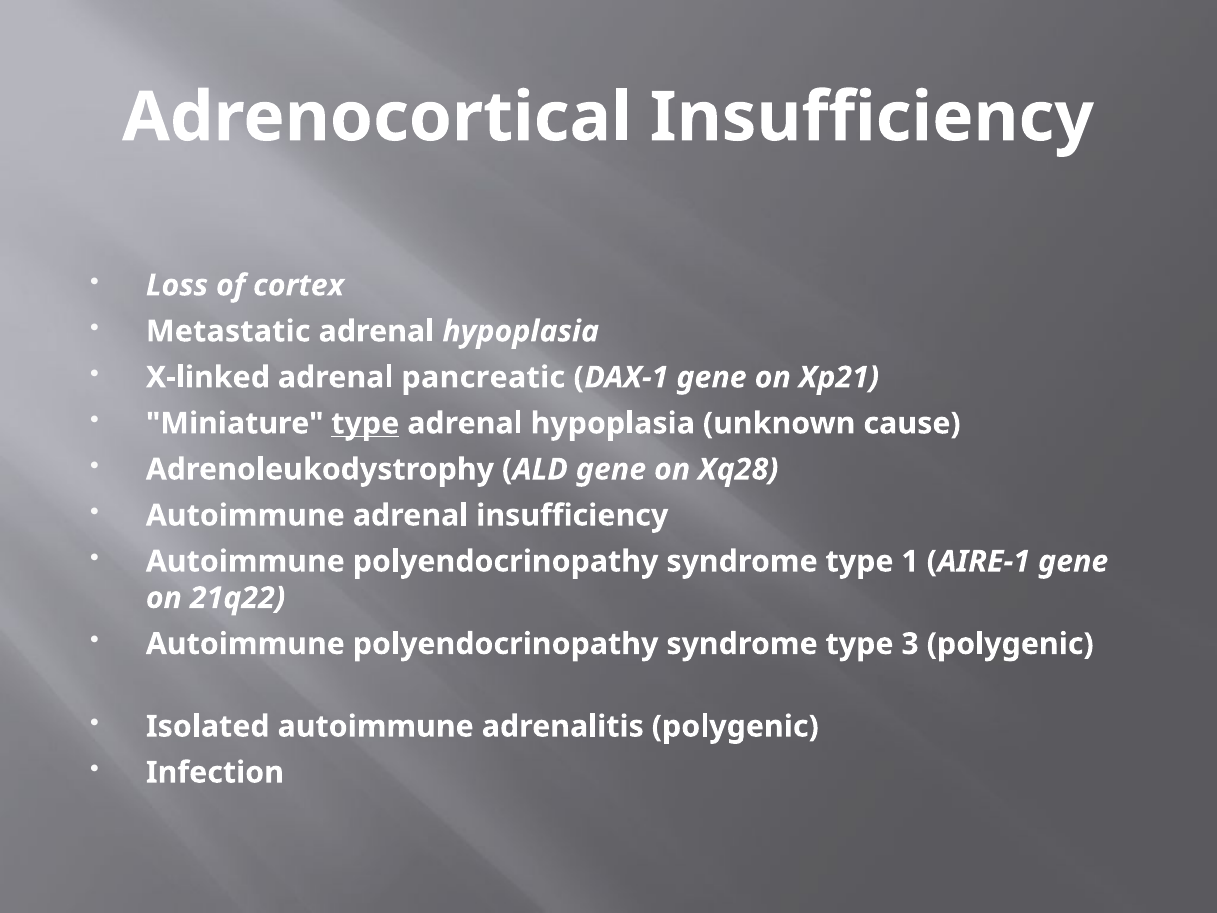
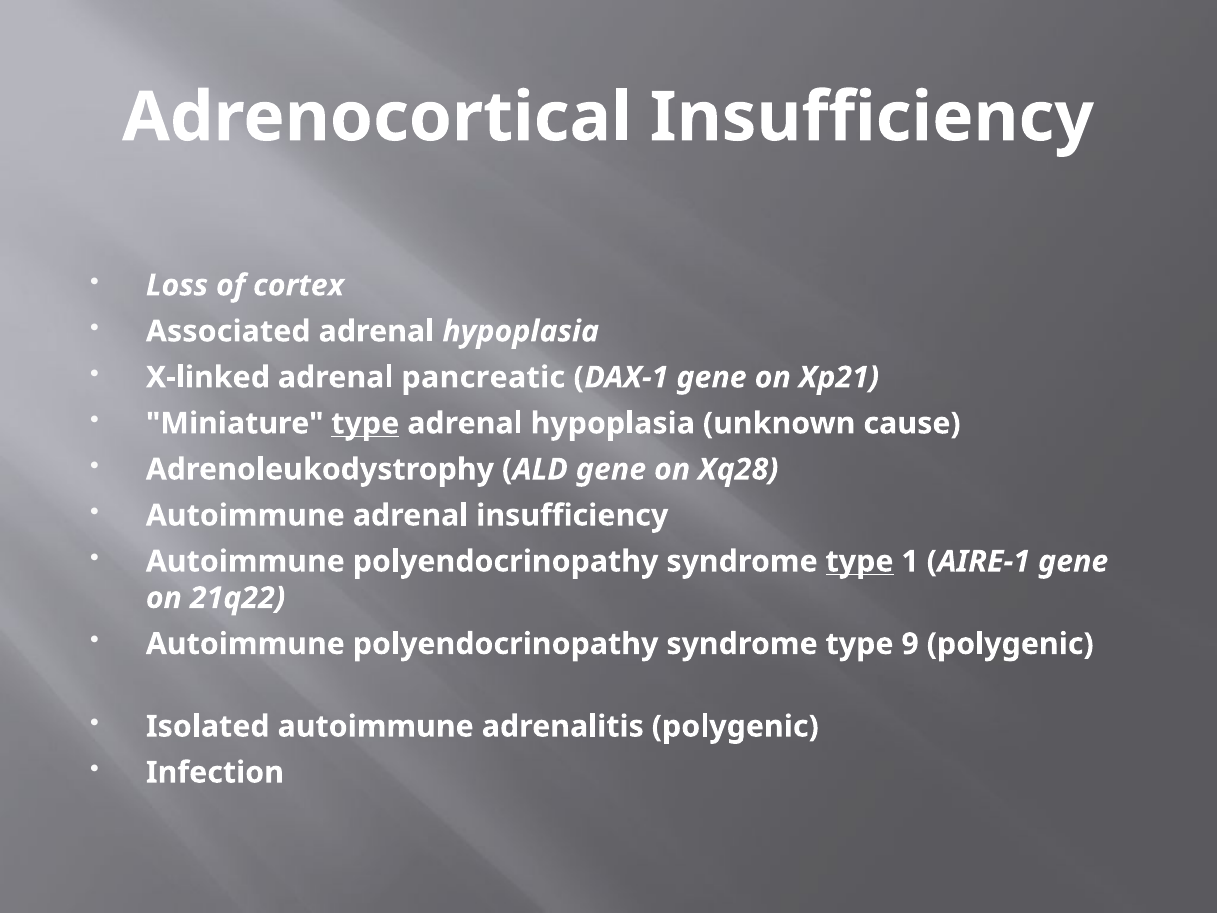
Metastatic: Metastatic -> Associated (228, 331)
type underline: none -> present (860, 561)
3: 3 -> 9 (910, 644)
